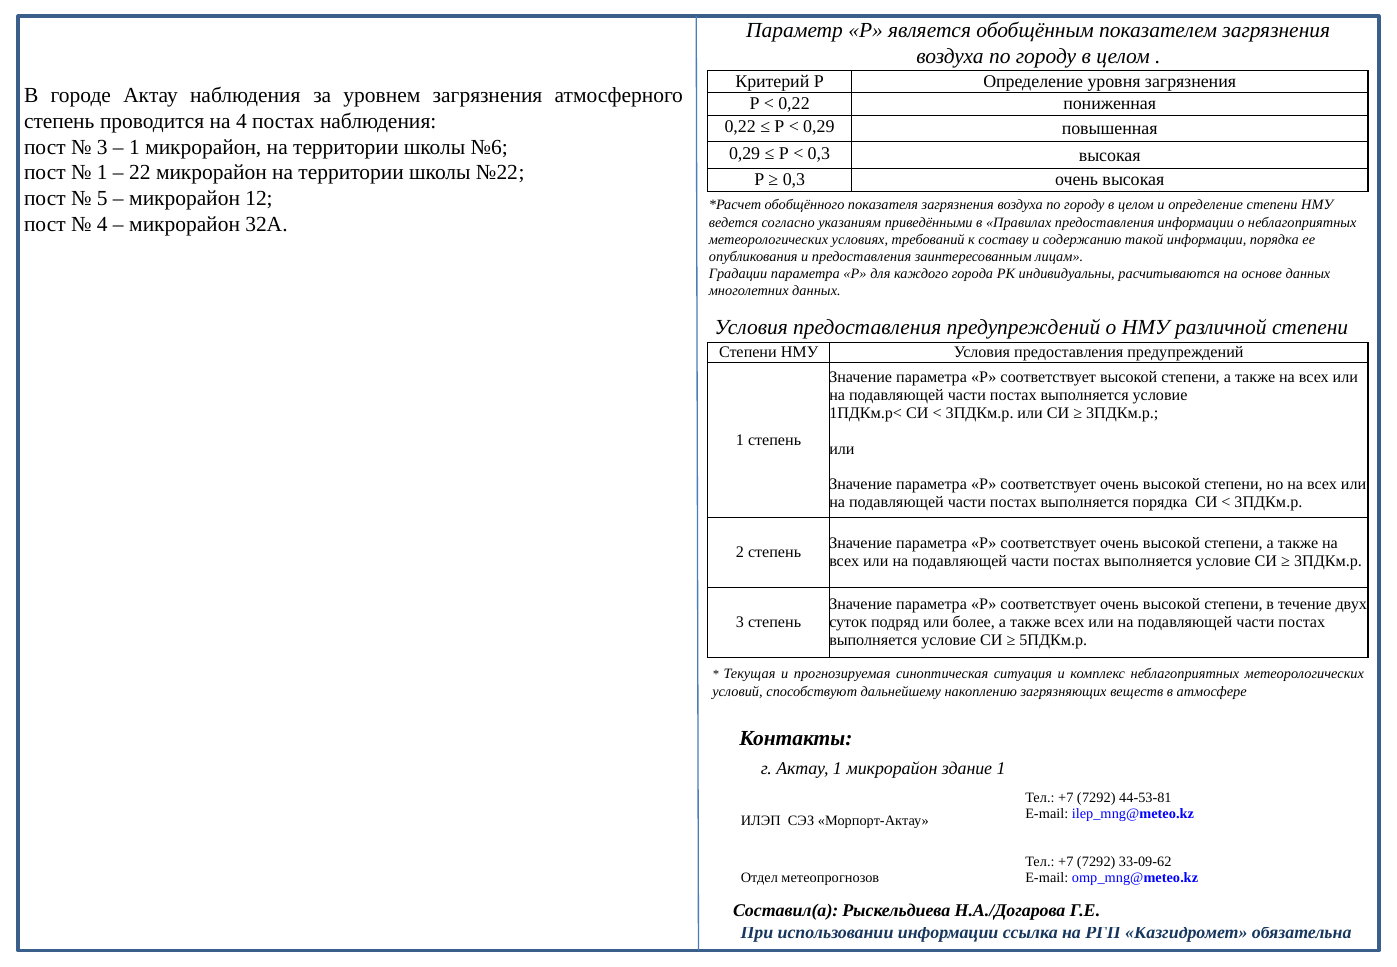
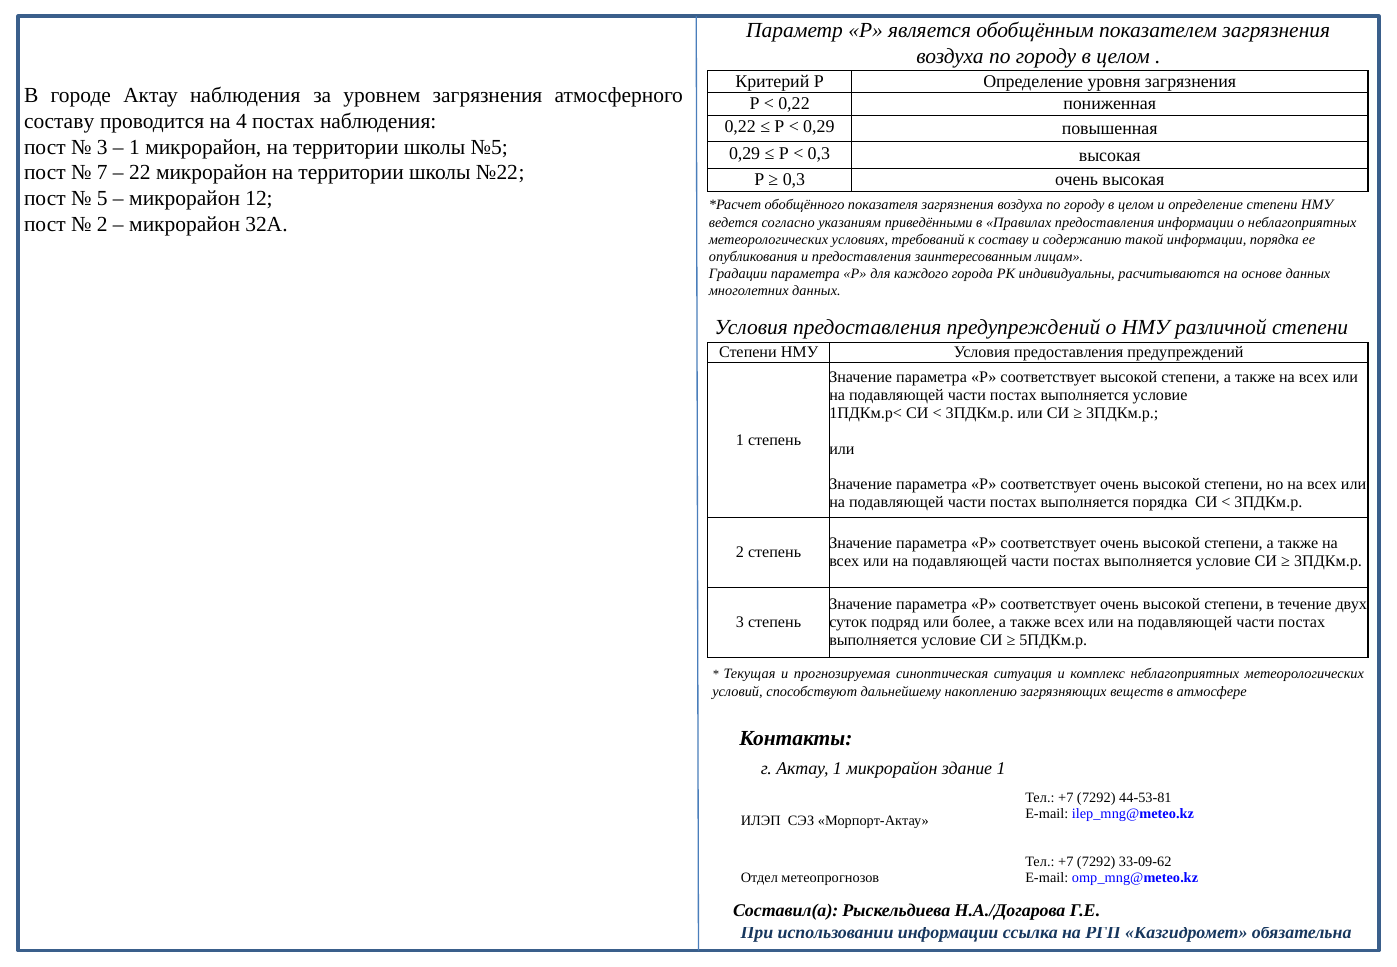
степень: степень -> составу (59, 121)
№6: №6 -> №5 (489, 147)
1: 1 -> 7 (102, 173)
4: 4 -> 2 (102, 224)
